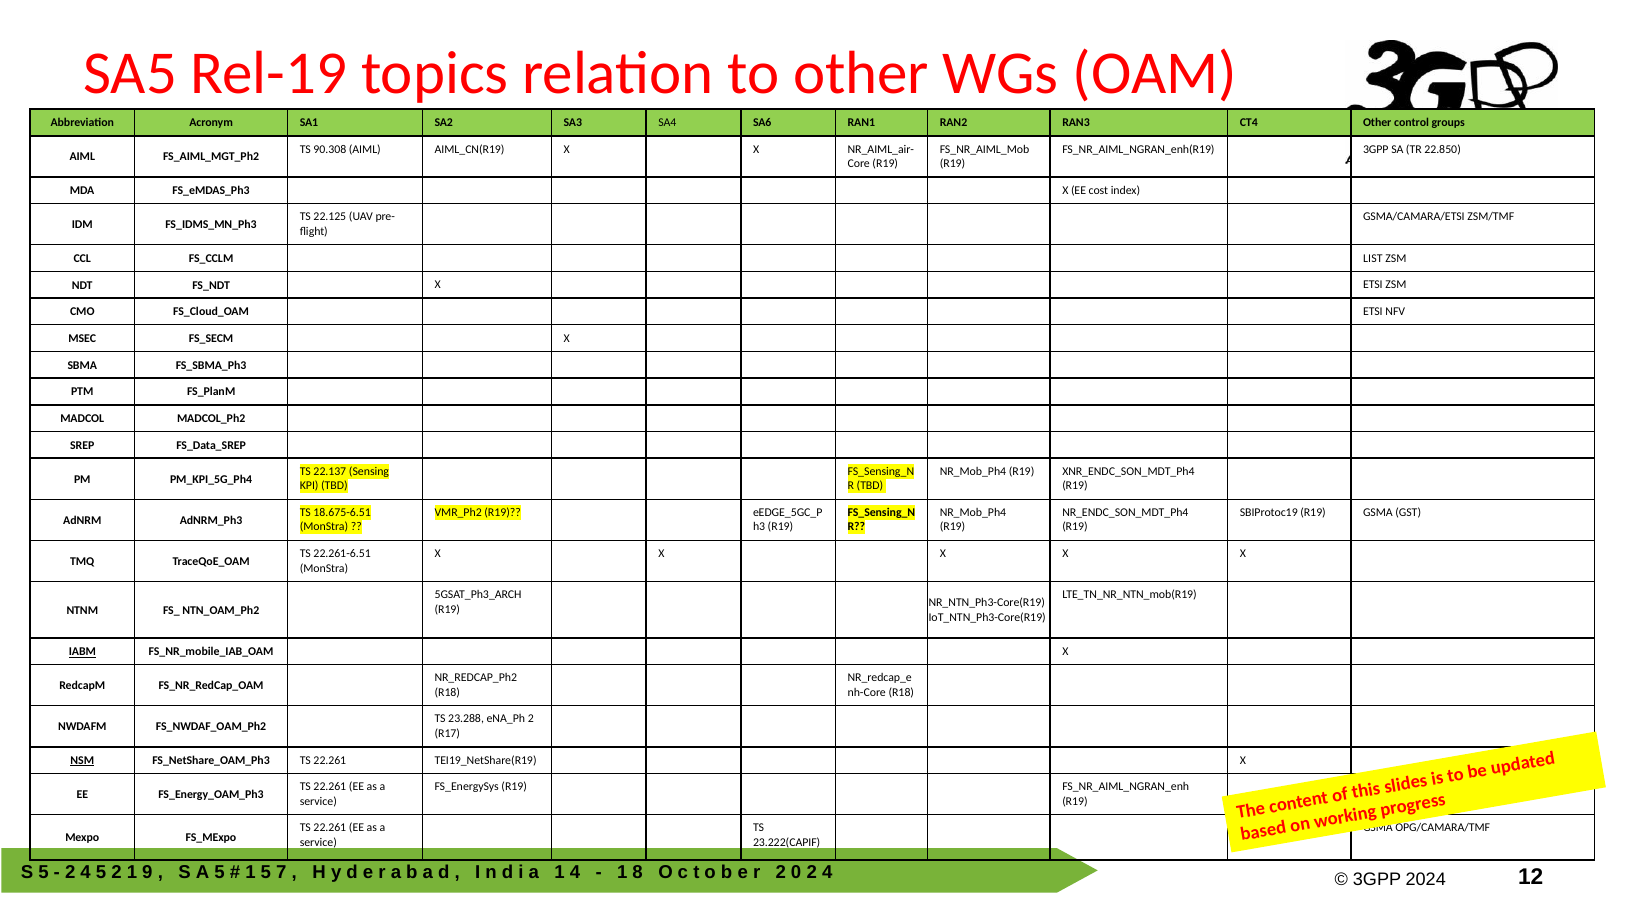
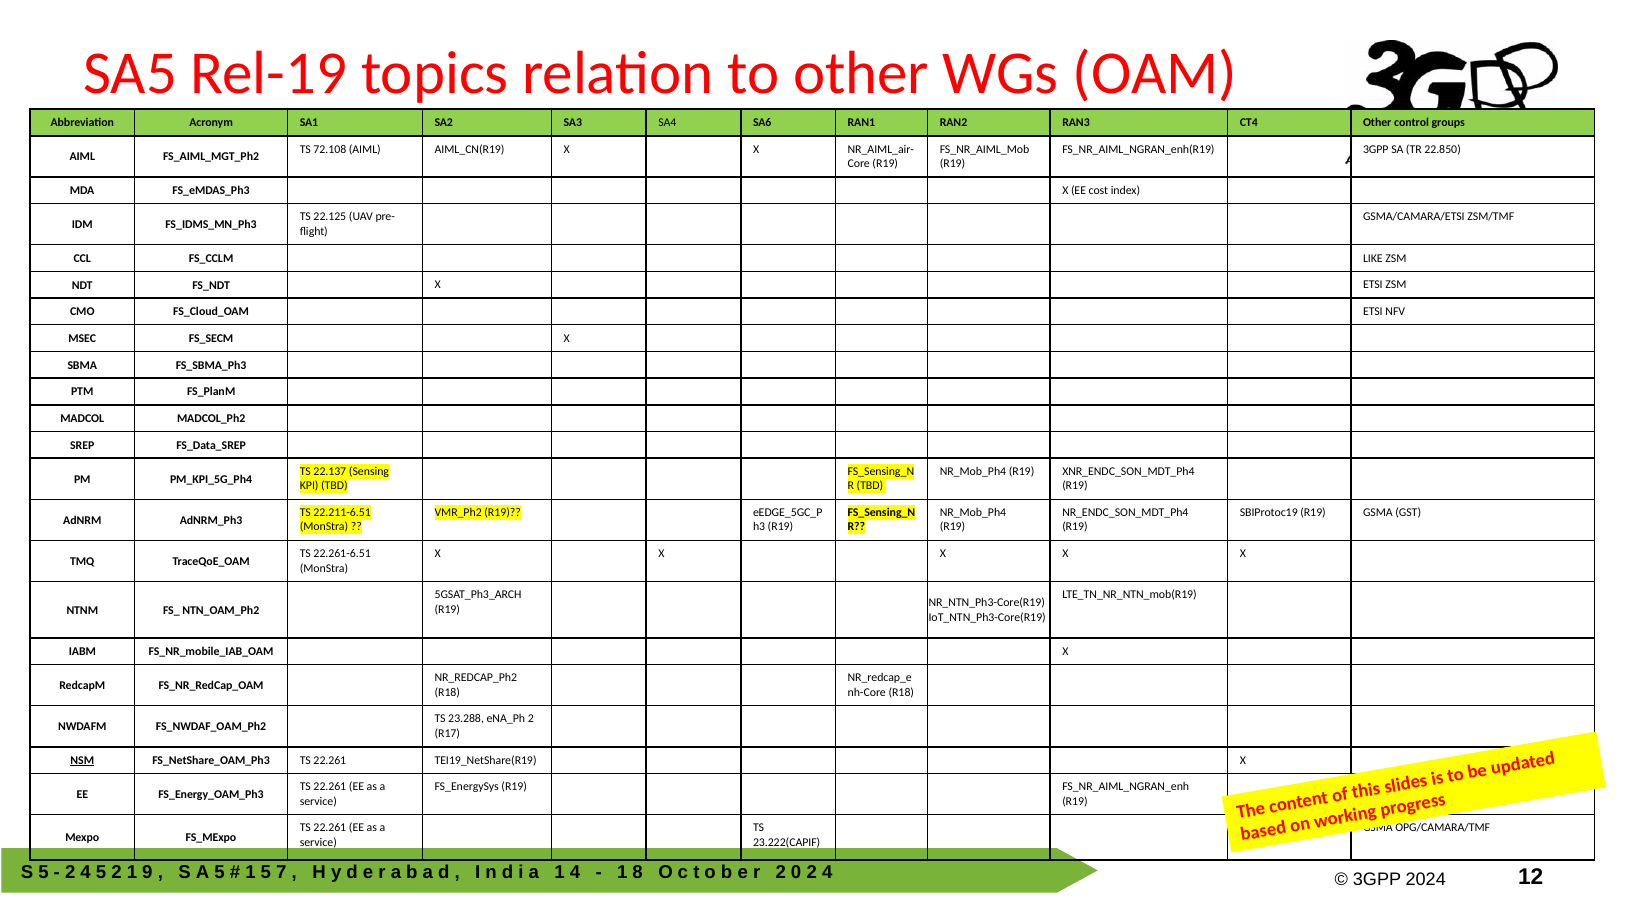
90.308: 90.308 -> 72.108 (330, 149)
LIST: LIST -> LIKE (1373, 258)
18.675-6.51: 18.675-6.51 -> 22.211-6.51 (342, 513)
IABM underline: present -> none (82, 652)
